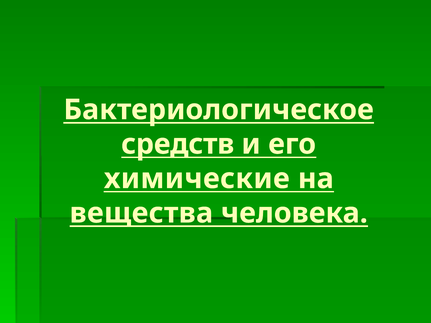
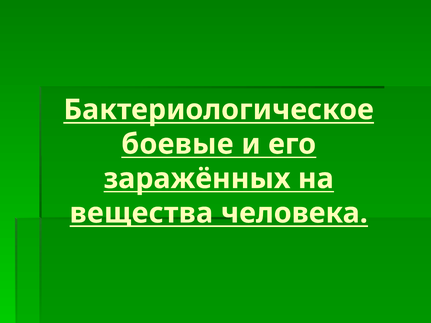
средств: средств -> боевые (177, 144)
химические: химические -> заражённых (197, 179)
